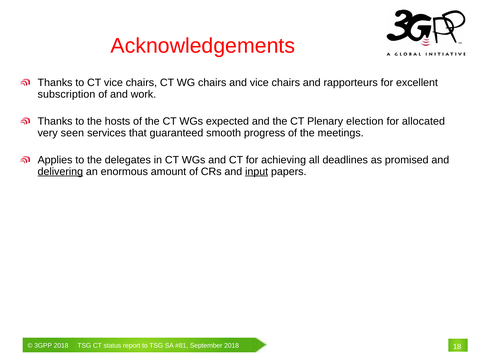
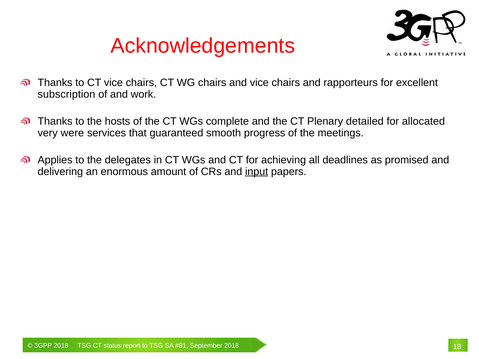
expected: expected -> complete (227, 121)
election: election -> detailed (365, 121)
seen: seen -> were (72, 133)
delivering underline: present -> none (60, 172)
